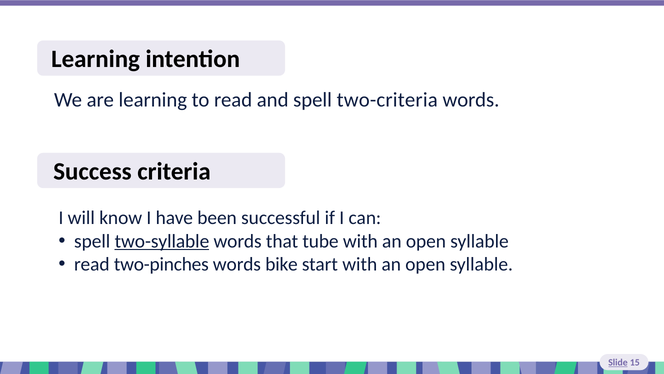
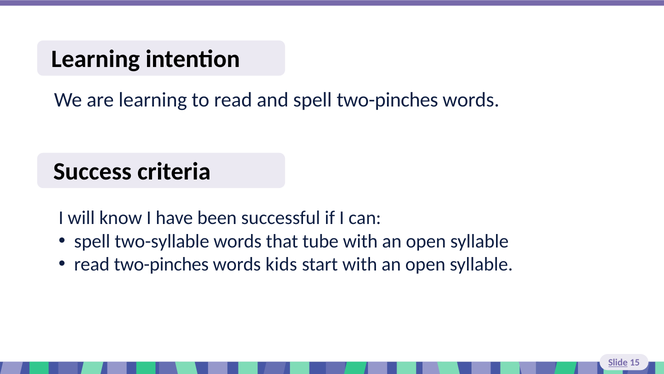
spell two-criteria: two-criteria -> two-pinches (387, 100)
two-syllable underline: present -> none (162, 241)
bike: bike -> kids (281, 264)
